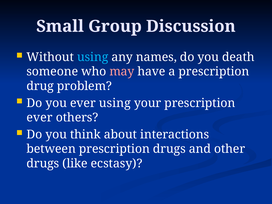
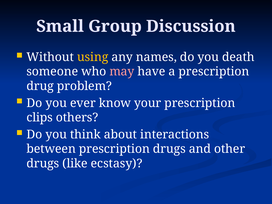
using colour: light blue -> yellow (93, 57)
ever using: using -> know (115, 103)
ever: ever -> clips (40, 118)
